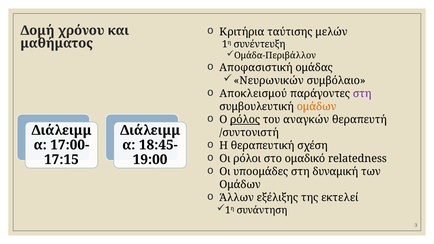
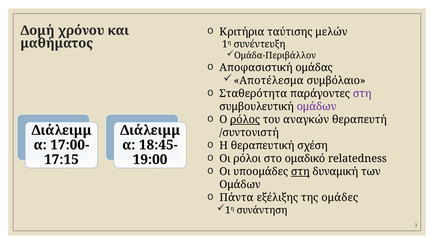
Νευρωνικών: Νευρωνικών -> Αποτέλεσμα (269, 81)
Αποκλεισμού: Αποκλεισμού -> Σταθερότητα (253, 94)
ομάδων colour: orange -> purple (317, 107)
στη underline: none -> present (300, 172)
Άλλων: Άλλων -> Πάντα (237, 198)
εκτελεί: εκτελεί -> ομάδες (340, 198)
